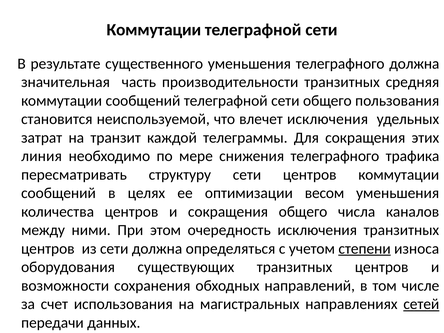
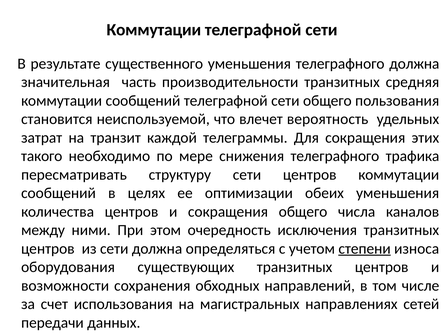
влечет исключения: исключения -> вероятность (328, 119)
линия: линия -> такого (42, 156)
весом: весом -> обеих (324, 193)
сетей underline: present -> none (421, 304)
